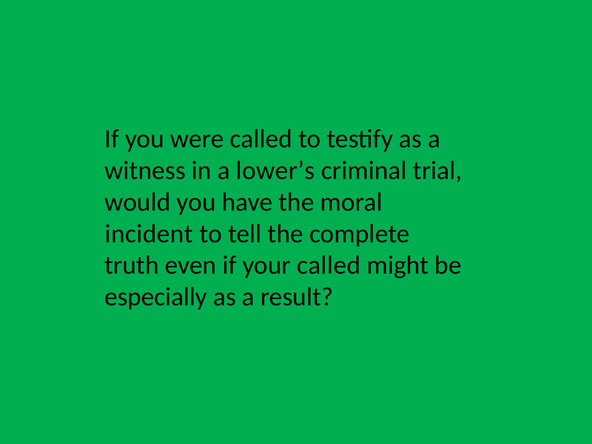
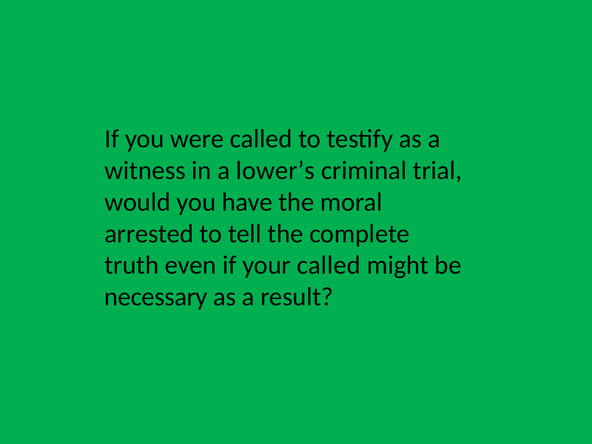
incident: incident -> arrested (149, 234)
especially: especially -> necessary (156, 297)
